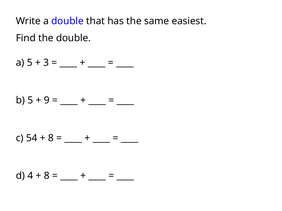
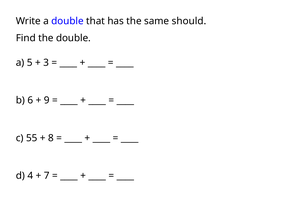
easiest: easiest -> should (189, 21)
b 5: 5 -> 6 (30, 101)
54: 54 -> 55 (32, 138)
8: 8 -> 7 (47, 176)
